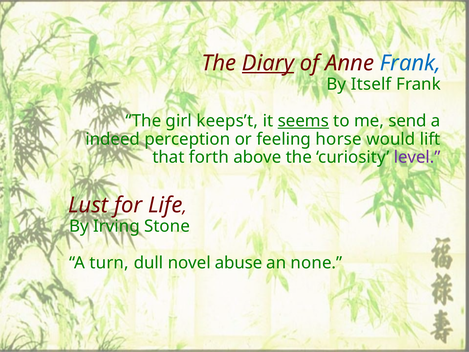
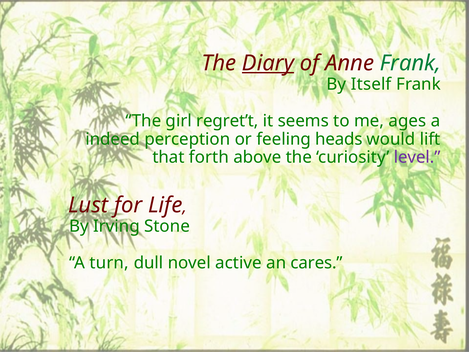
Frank colour: blue -> green (410, 63)
keeps’t: keeps’t -> regret’t (227, 121)
seems underline: present -> none (303, 121)
send: send -> ages (407, 121)
horse: horse -> heads (339, 139)
abuse: abuse -> active (238, 263)
none: none -> cares (317, 263)
